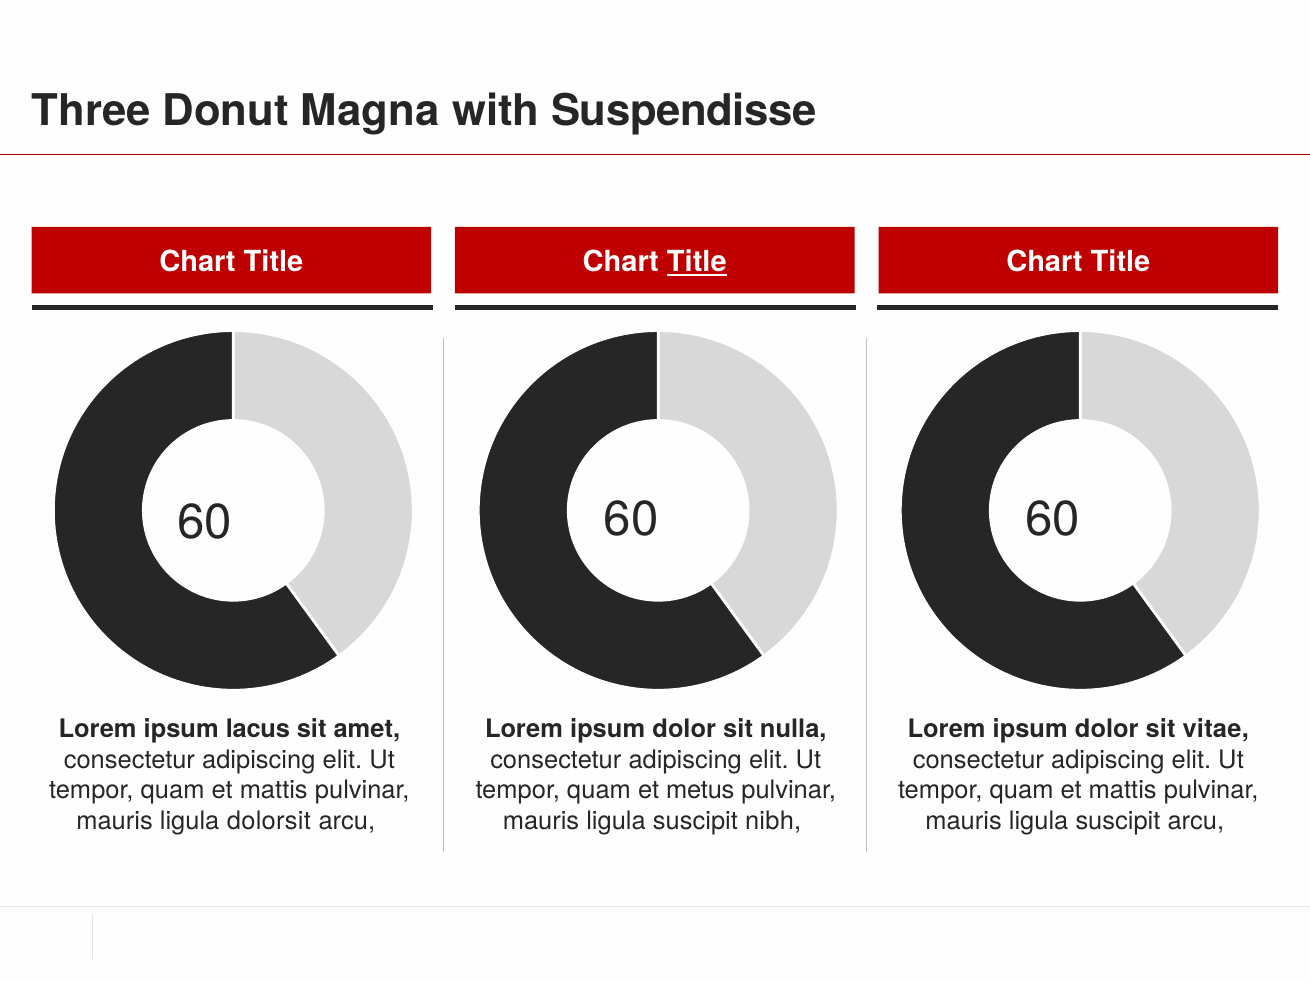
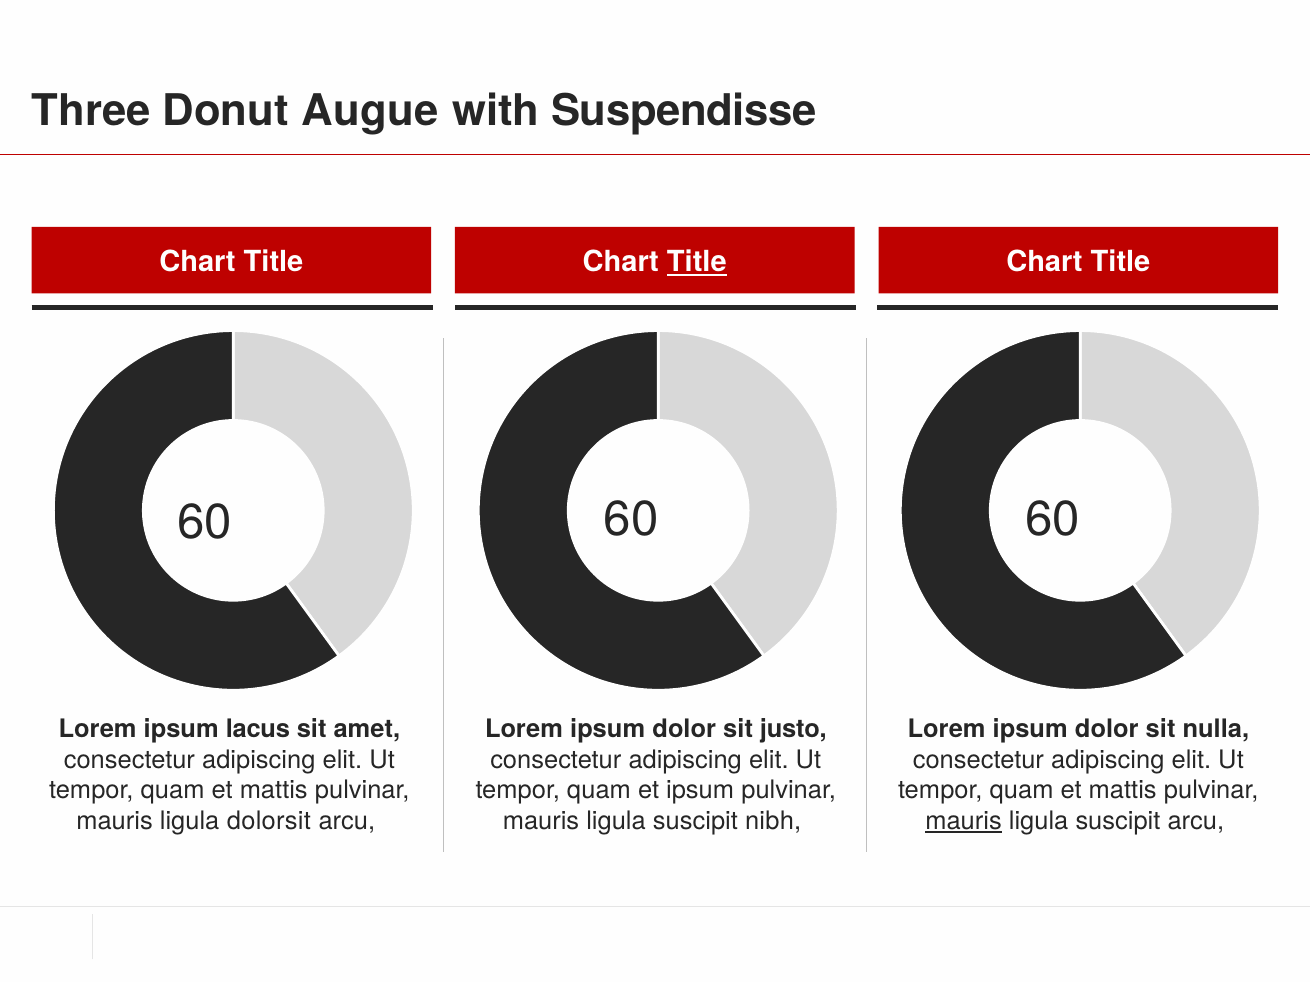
Magna: Magna -> Augue (370, 111)
nulla: nulla -> justo (793, 730)
vitae: vitae -> nulla (1216, 730)
et metus: metus -> ipsum (700, 791)
mauris underline: none -> present (964, 821)
